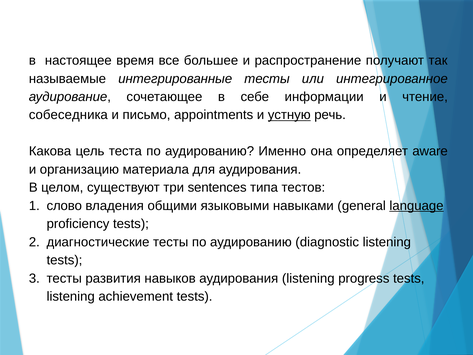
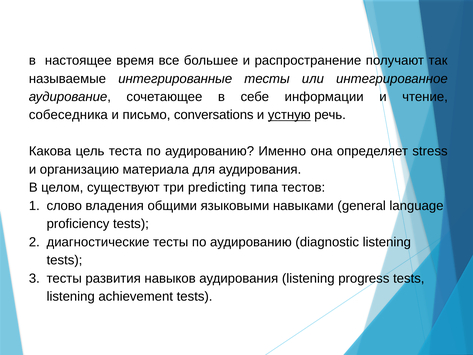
appointments: appointments -> conversations (214, 115)
aware: aware -> stress (430, 151)
sentences: sentences -> predicting (217, 187)
language underline: present -> none (416, 206)
